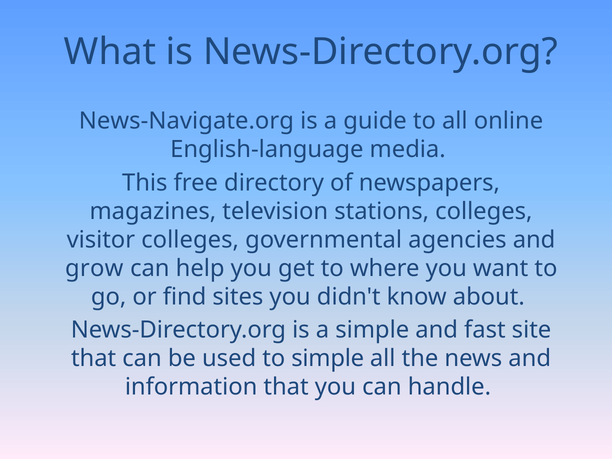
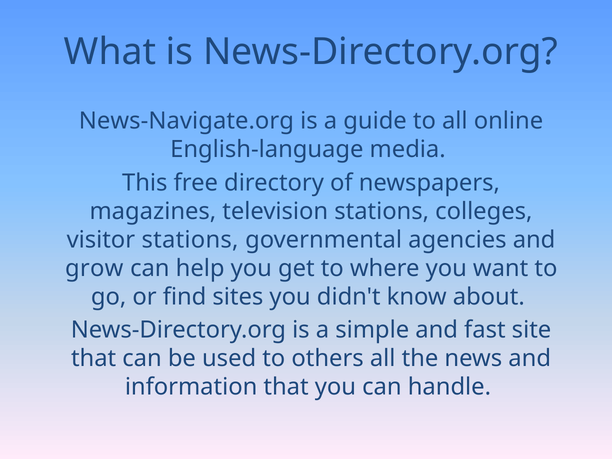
visitor colleges: colleges -> stations (190, 240)
to simple: simple -> others (328, 359)
